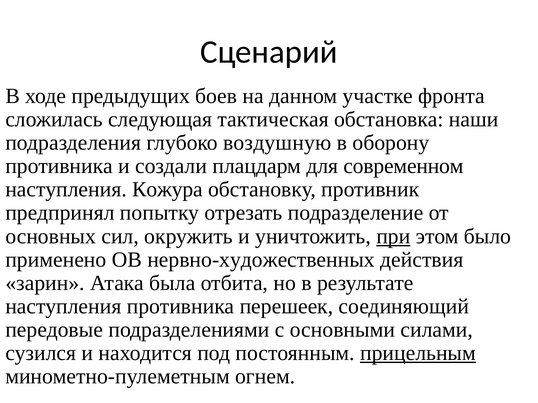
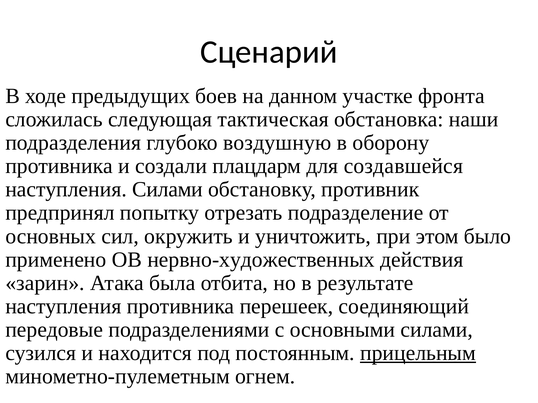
современном: современном -> создавшейся (403, 166)
наступления Кожура: Кожура -> Силами (168, 190)
при underline: present -> none (393, 237)
